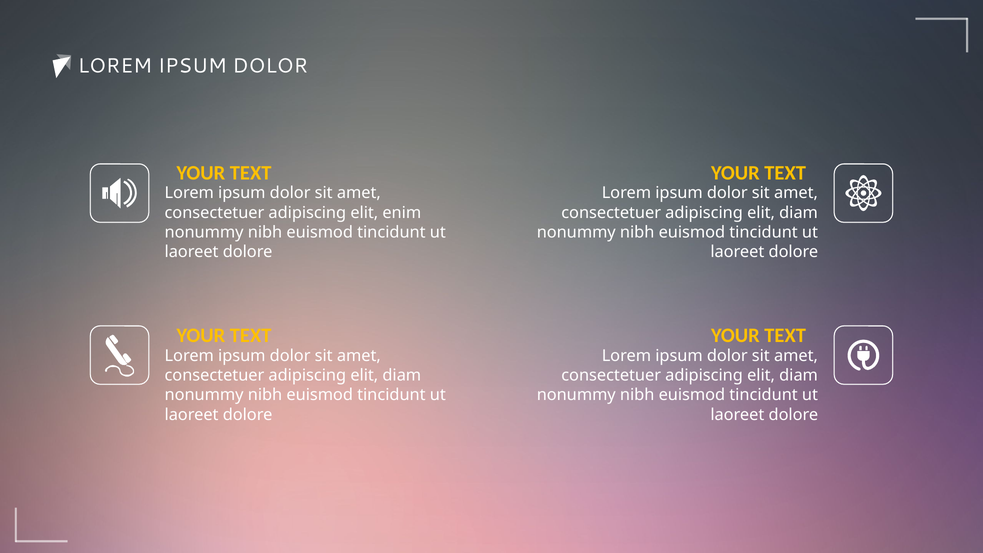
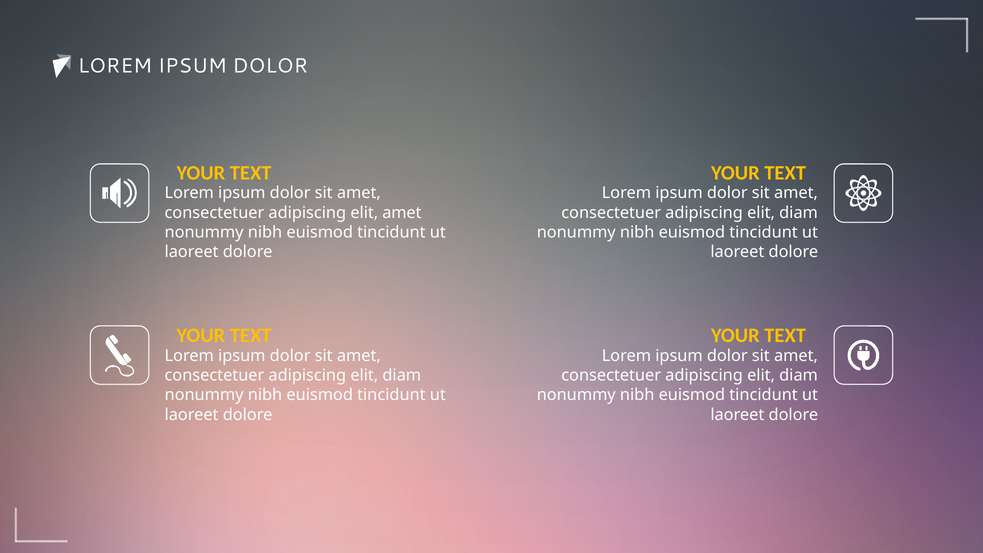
elit enim: enim -> amet (402, 213)
